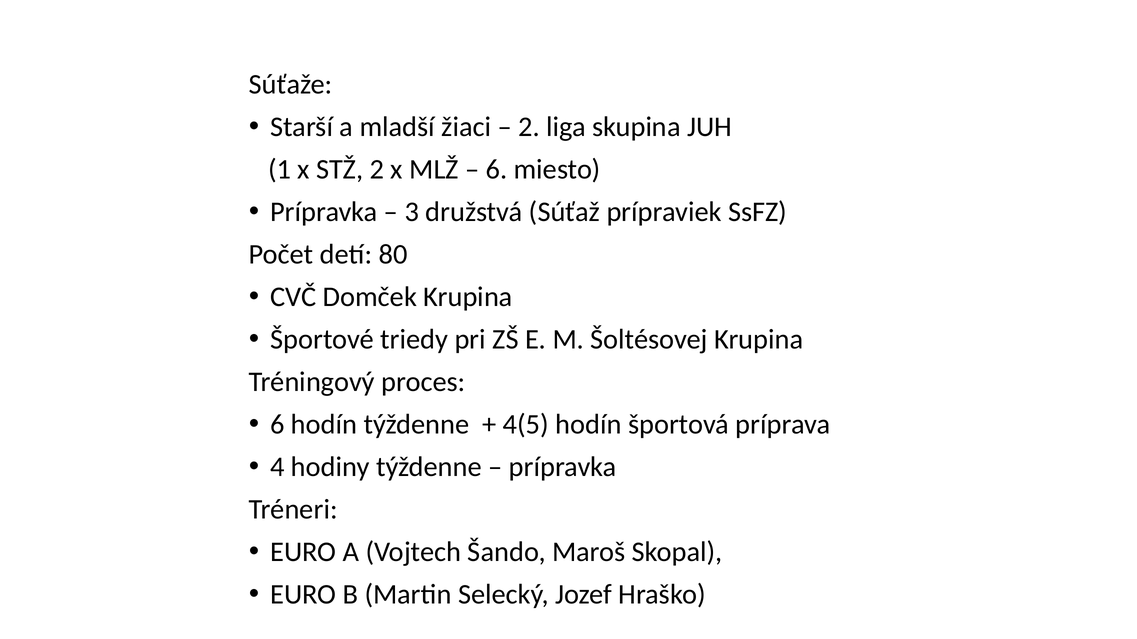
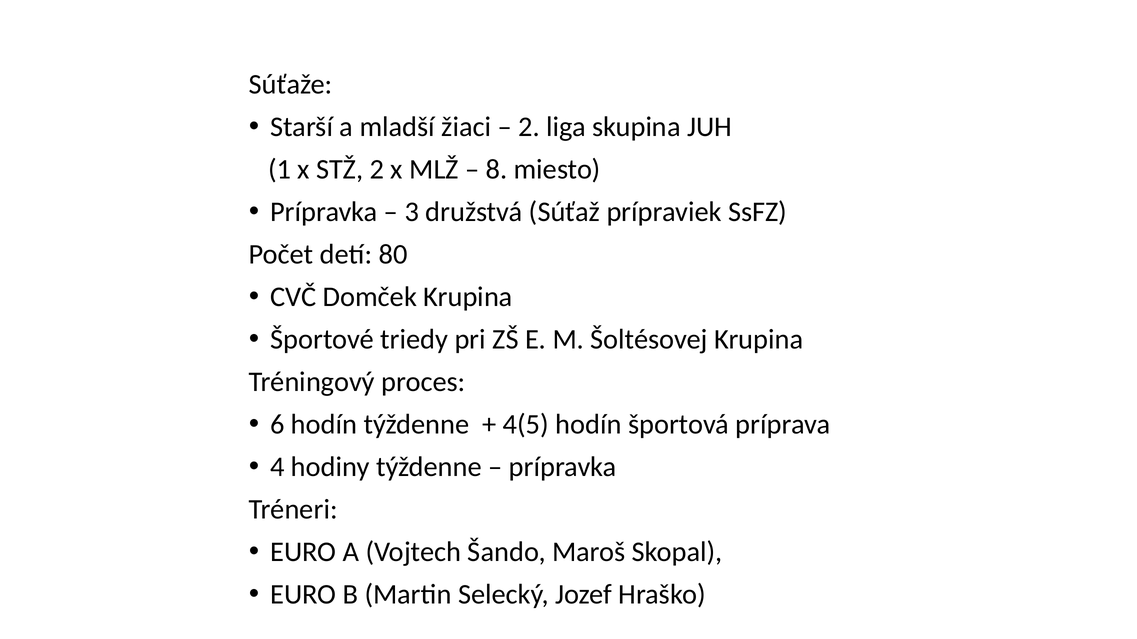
6: 6 -> 8 (497, 169)
